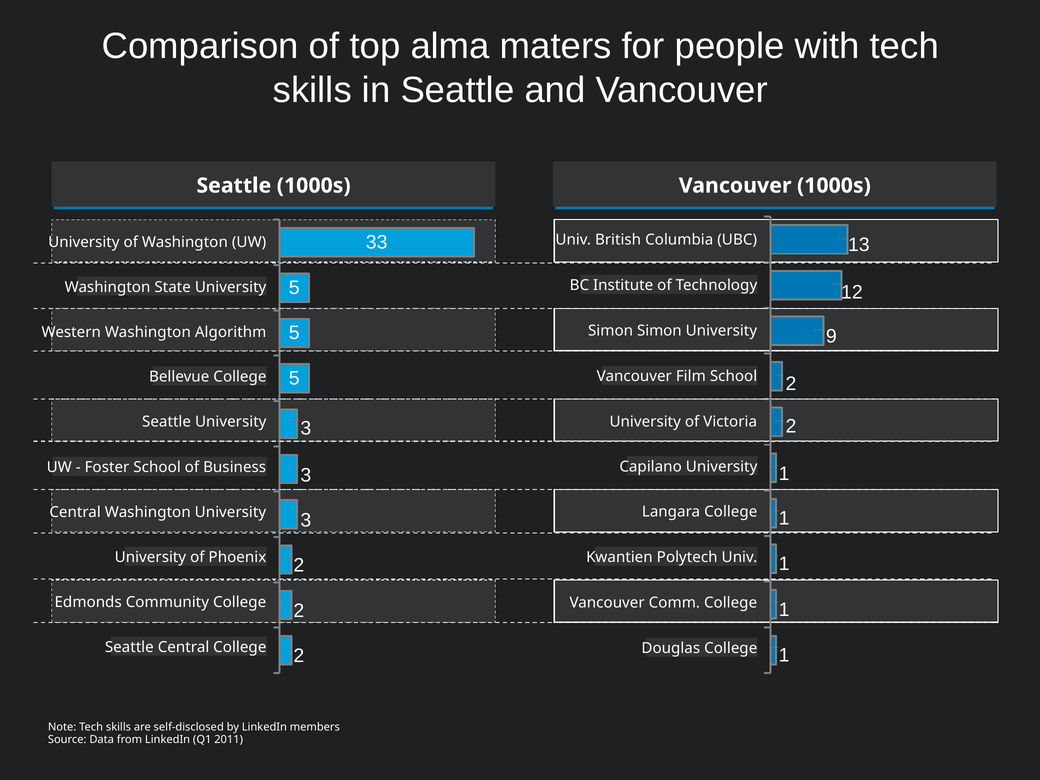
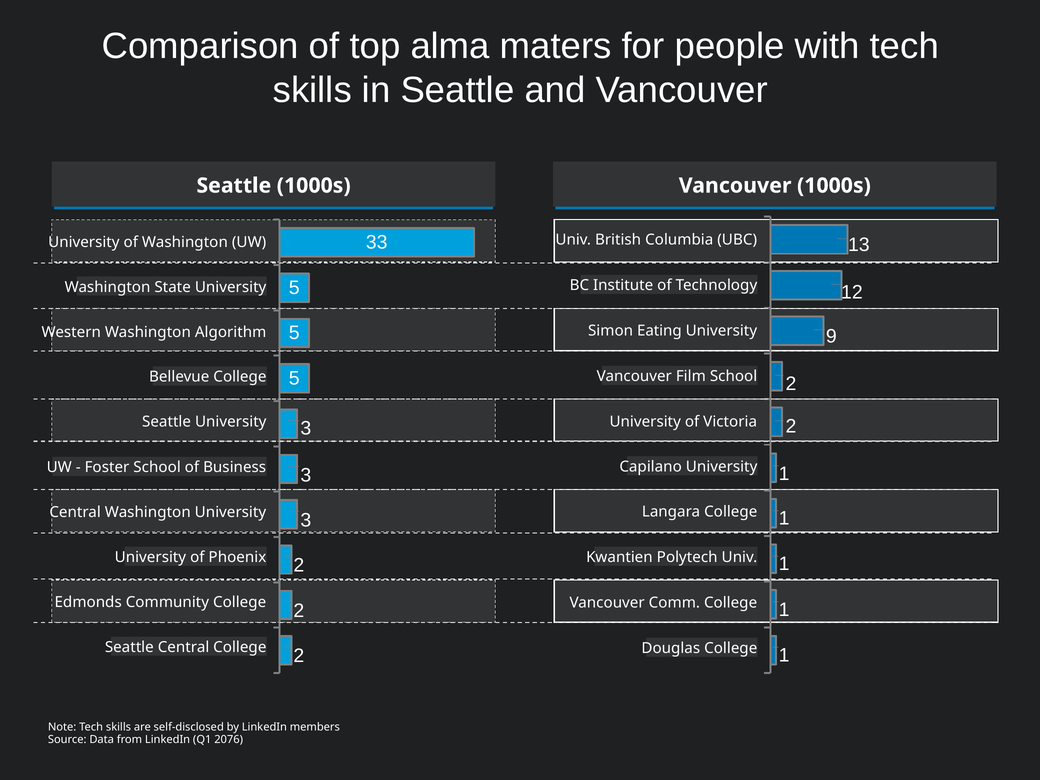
Simon Simon: Simon -> Eating (659, 331)
2011: 2011 -> 2076 (229, 739)
